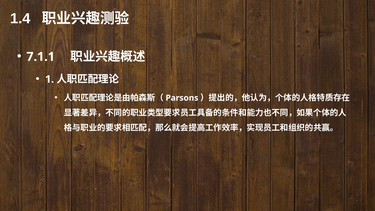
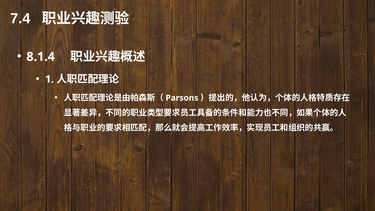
1.4: 1.4 -> 7.4 (20, 18)
7.1.1: 7.1.1 -> 8.1.4 (41, 57)
